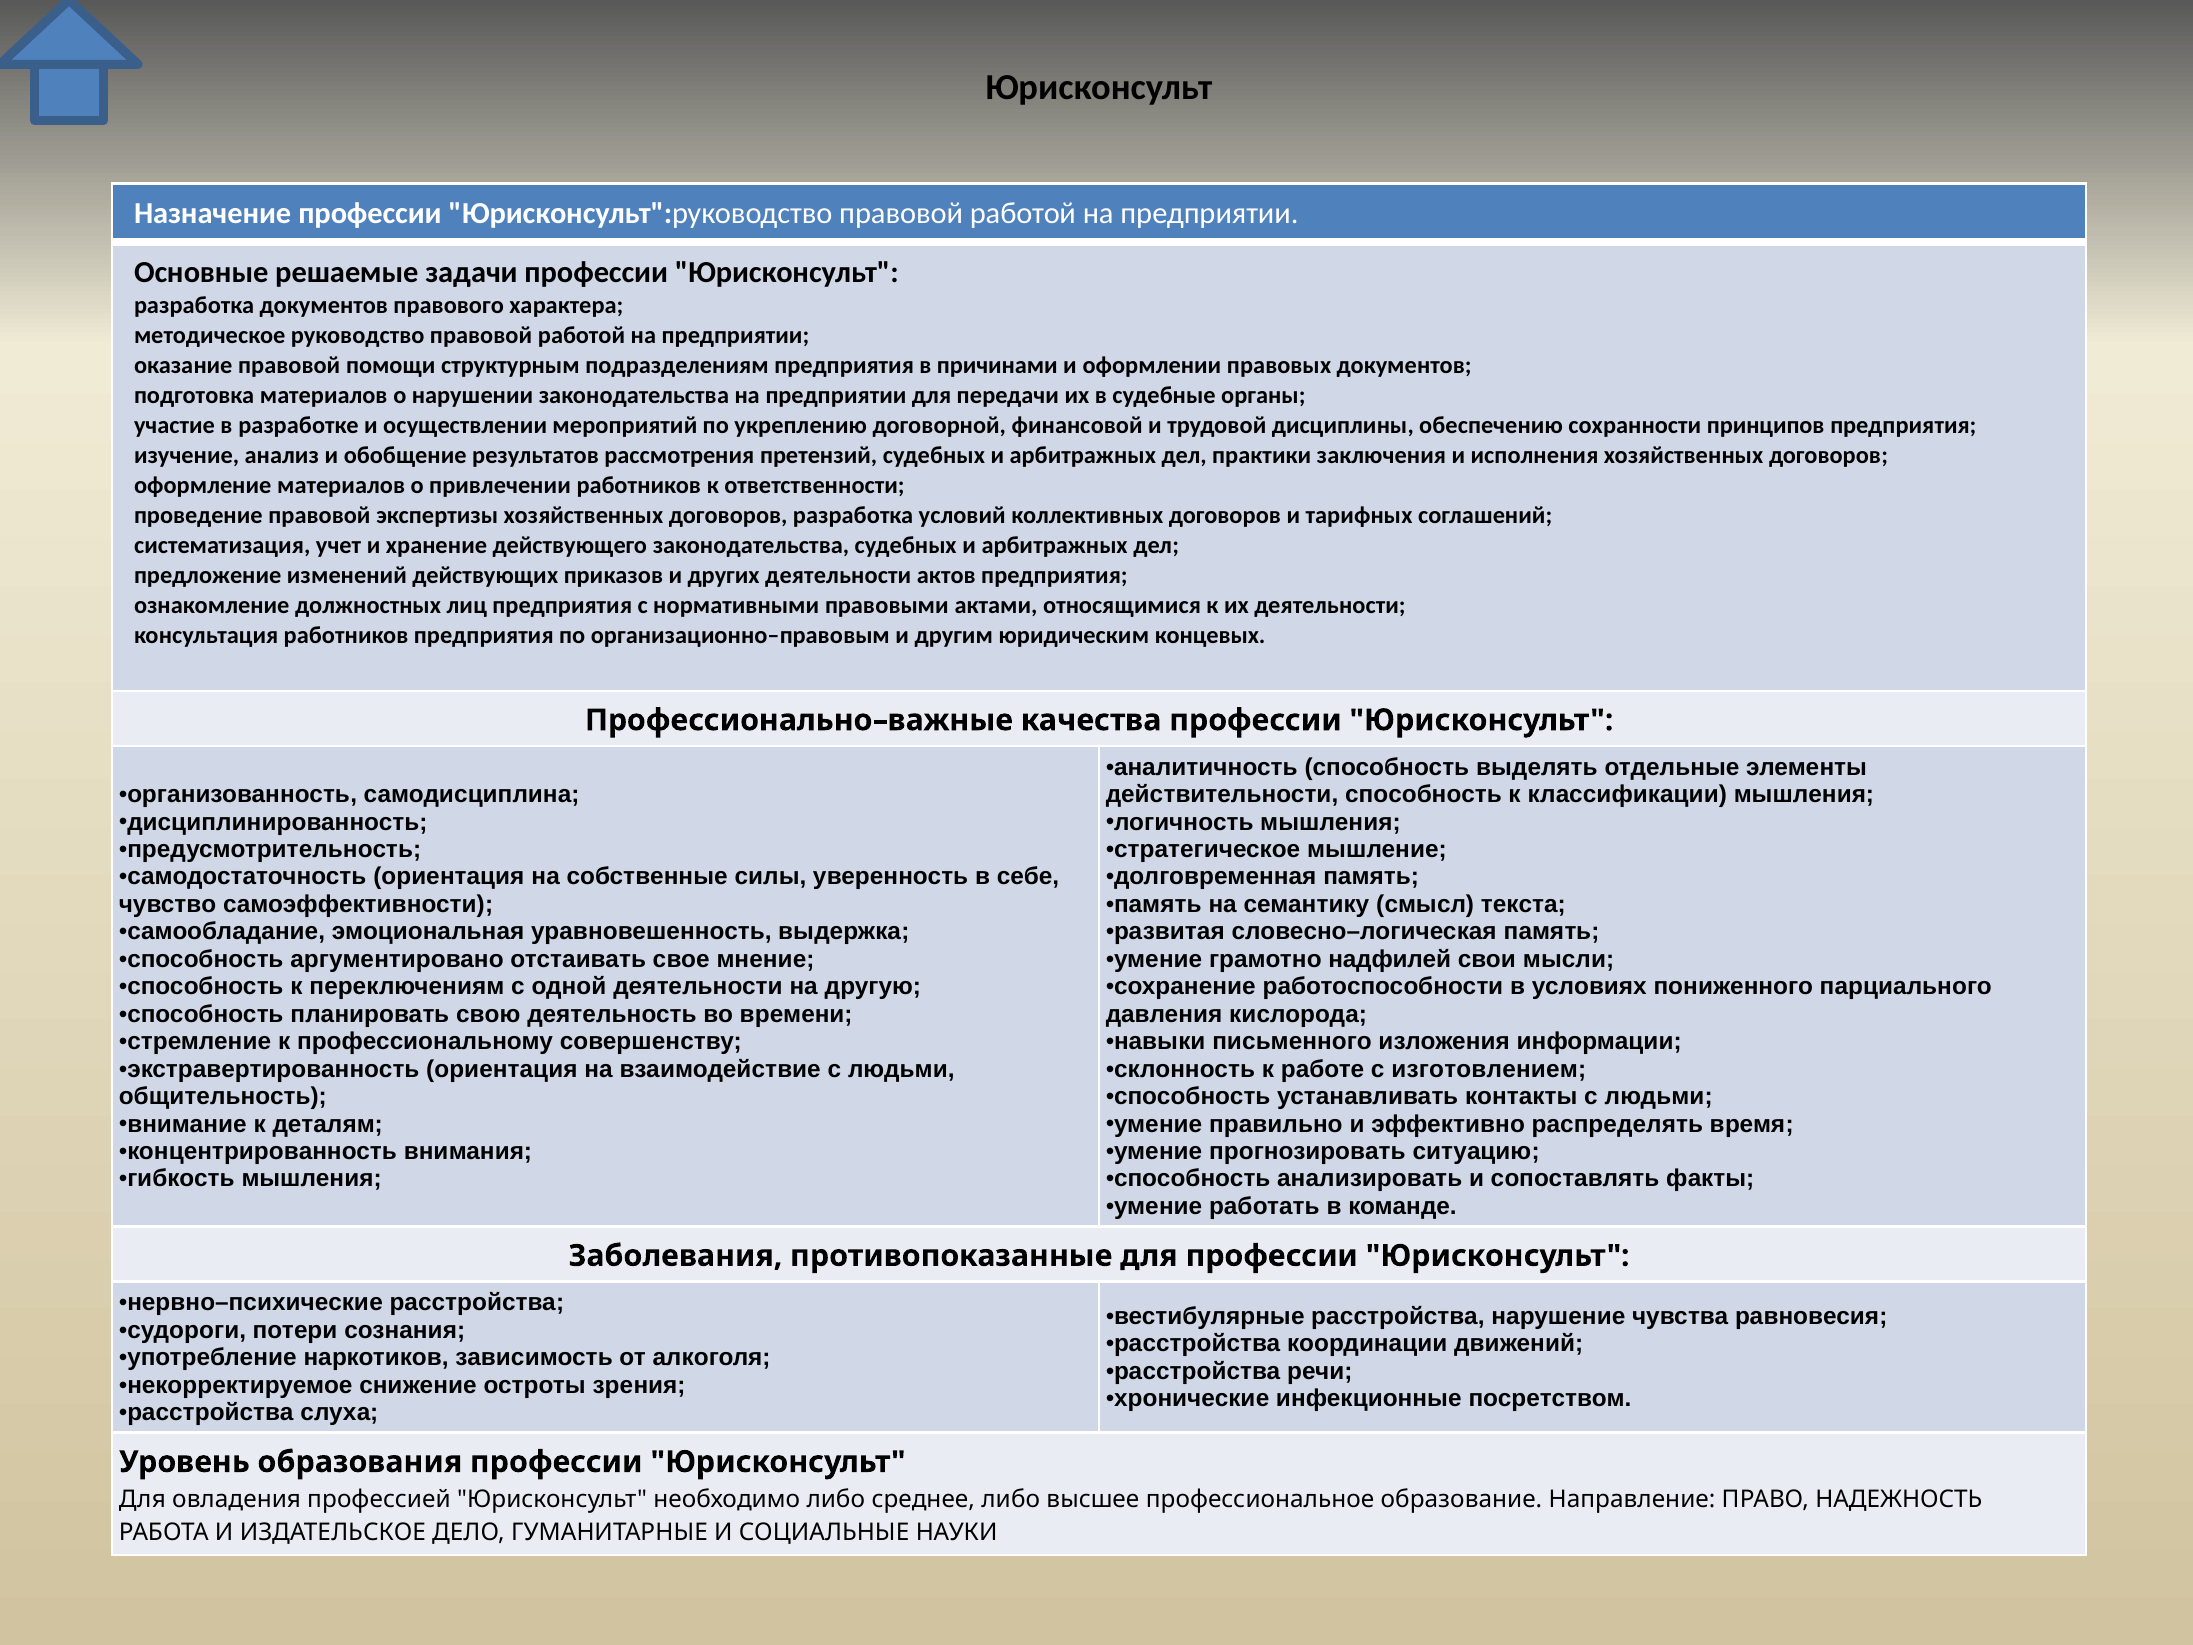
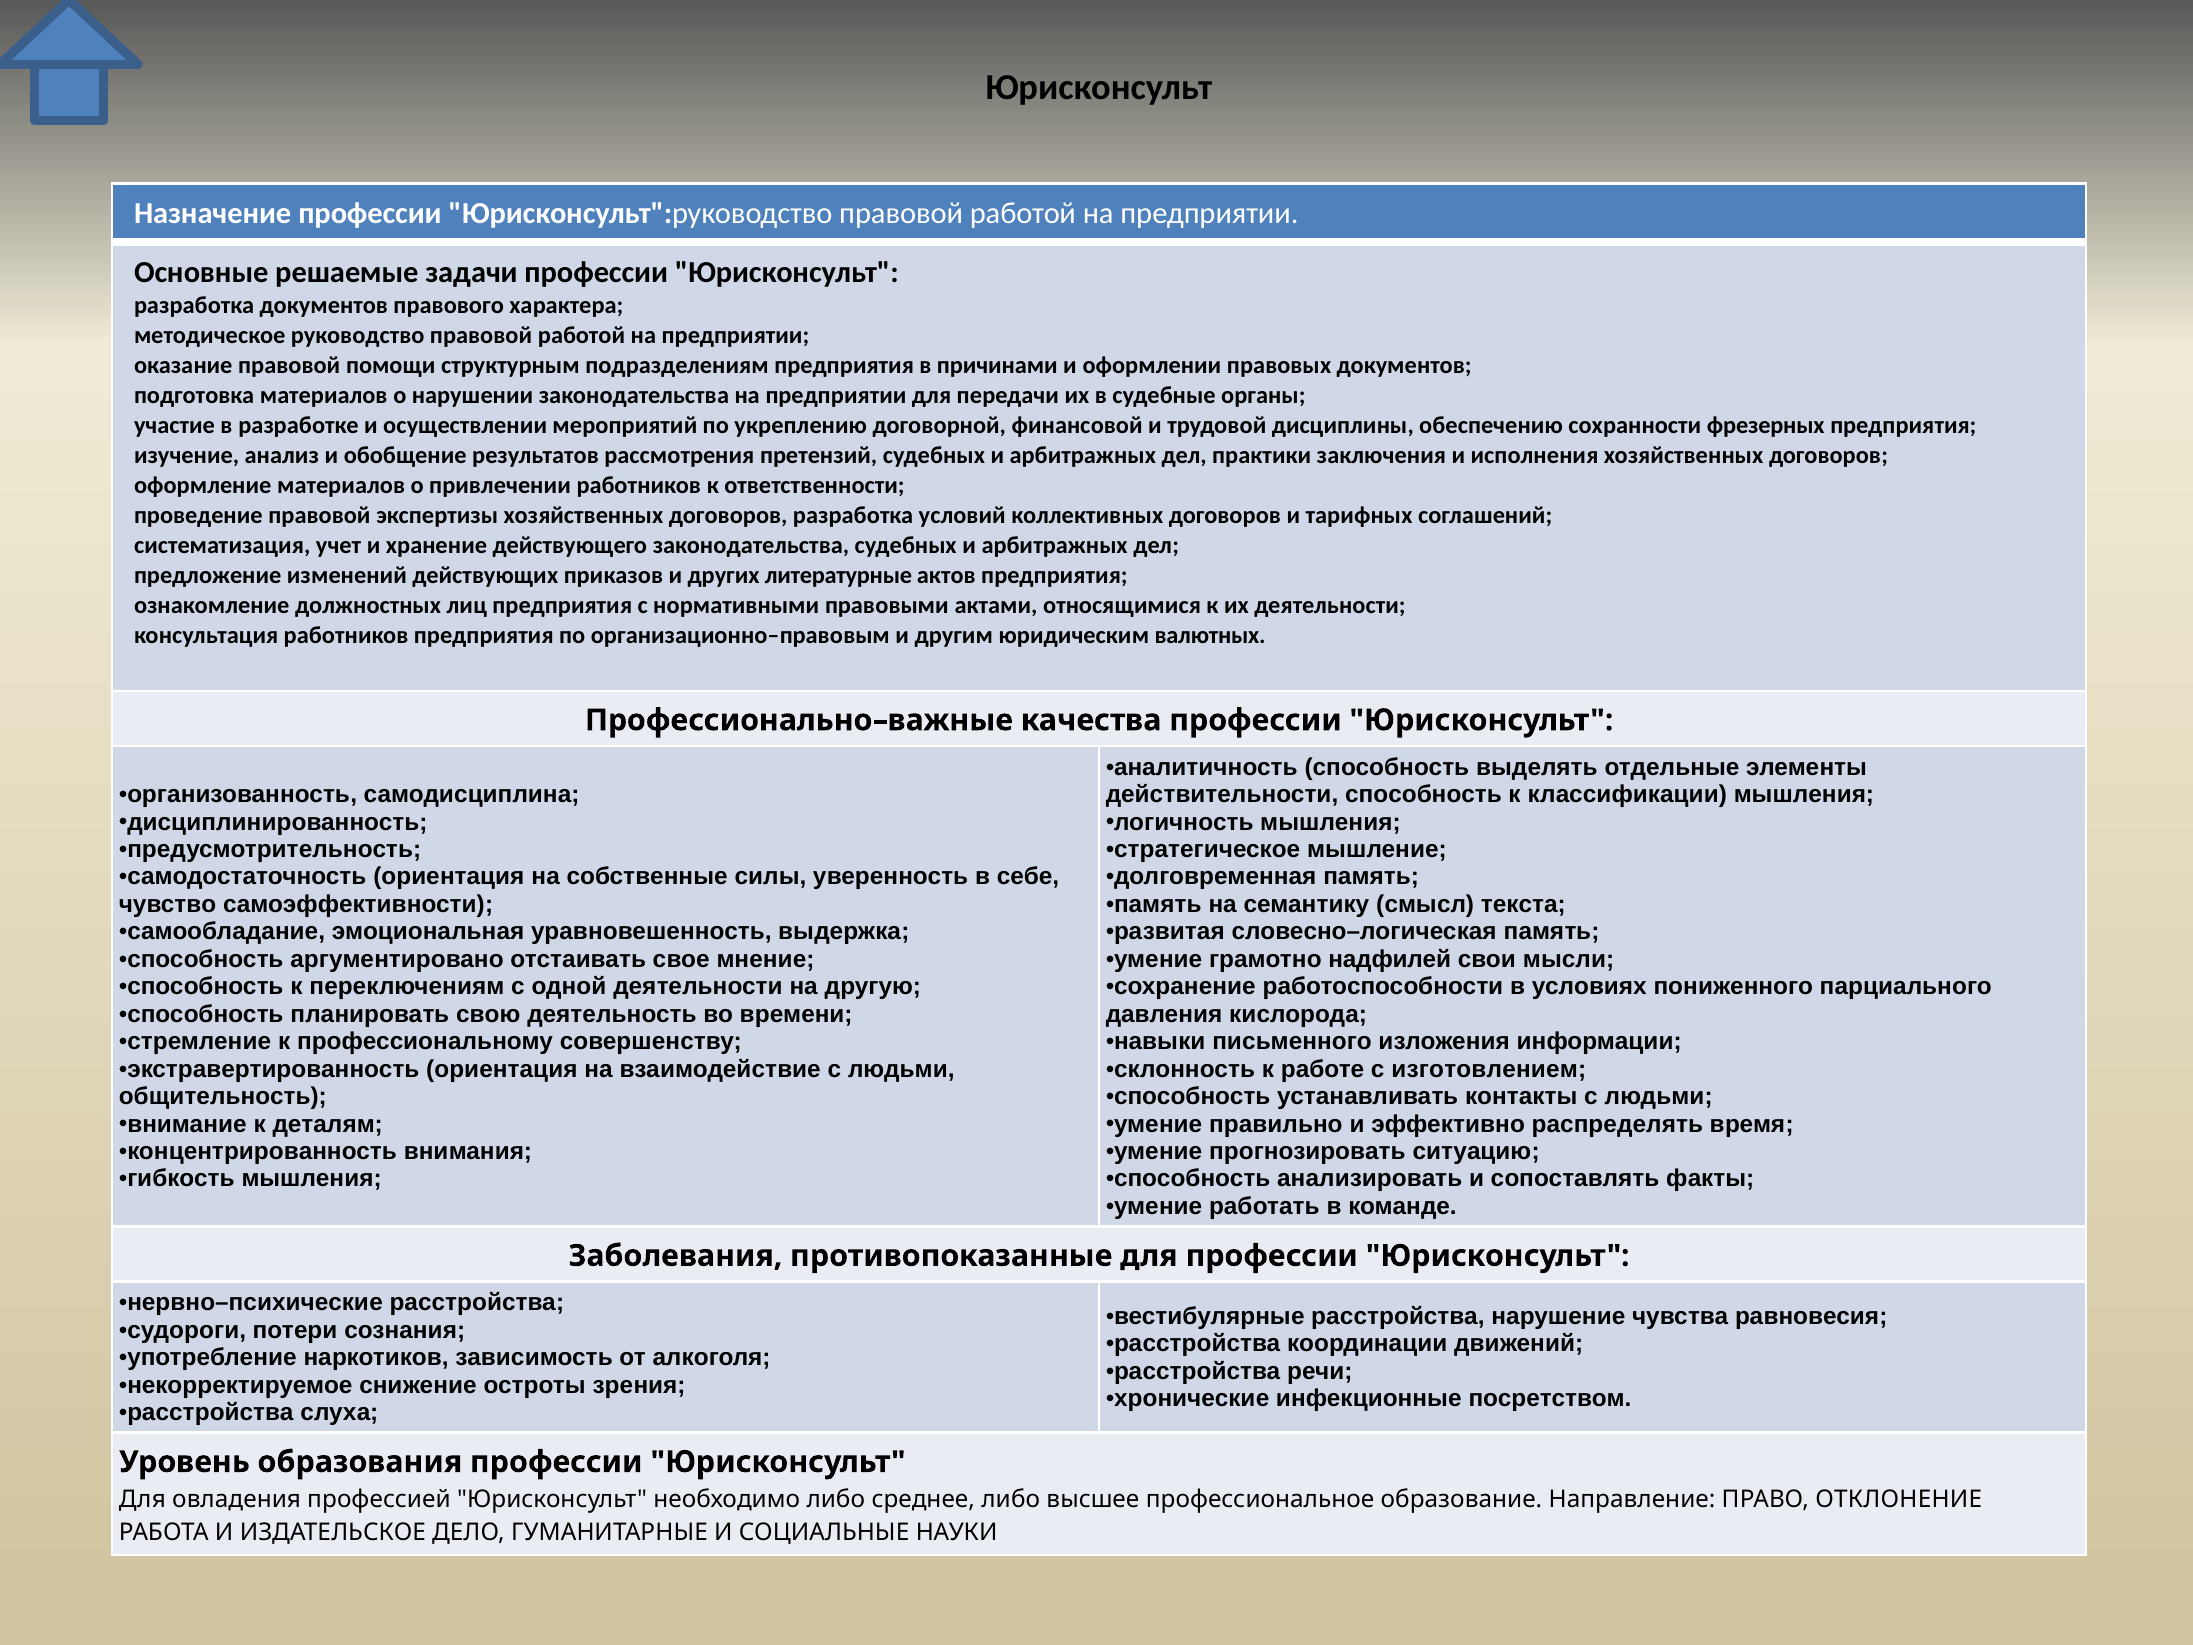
принципов: принципов -> фрезерных (1766, 425)
других деятельности: деятельности -> литературные (838, 575)
концевых: концевых -> валютных (1210, 635)
НАДЕЖНОСТЬ: НАДЕЖНОСТЬ -> ОТКЛОНЕНИЕ (1899, 1499)
